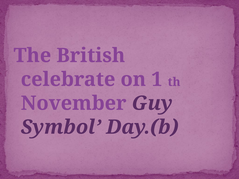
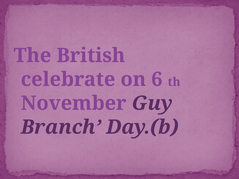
1: 1 -> 6 (157, 80)
Symbol: Symbol -> Branch (61, 127)
